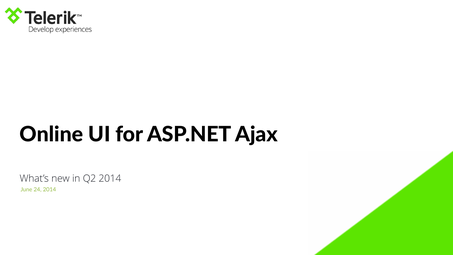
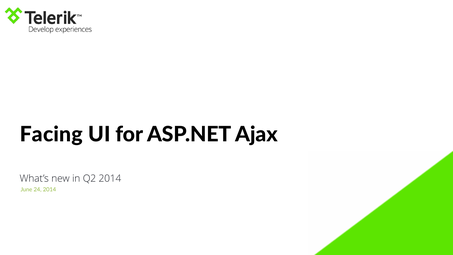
Online: Online -> Facing (51, 134)
